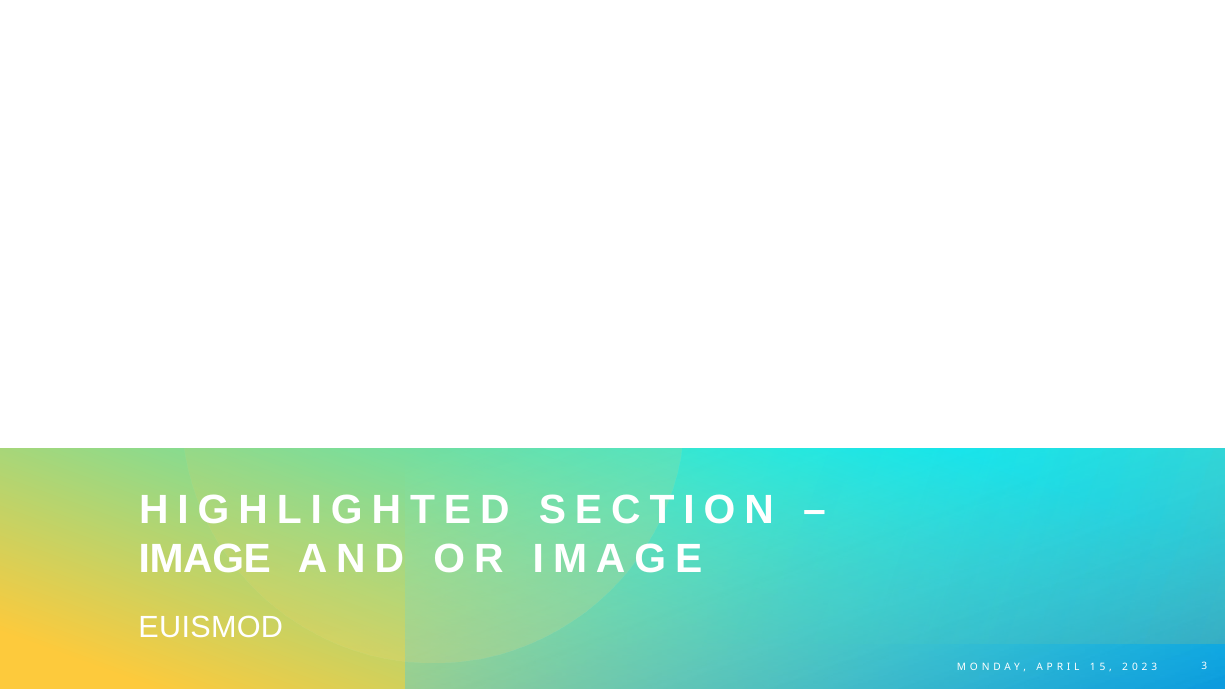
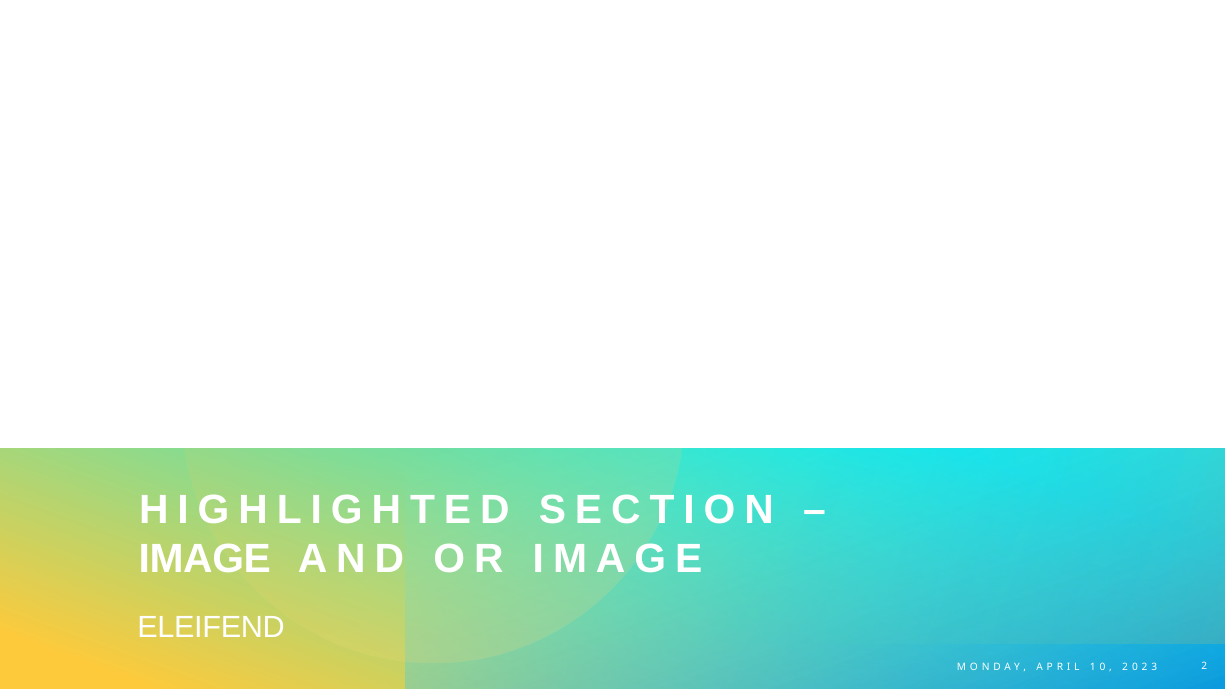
EUISMOD: EUISMOD -> ELEIFEND (211, 628)
5: 5 -> 0 (1103, 667)
3: 3 -> 2 (1204, 666)
